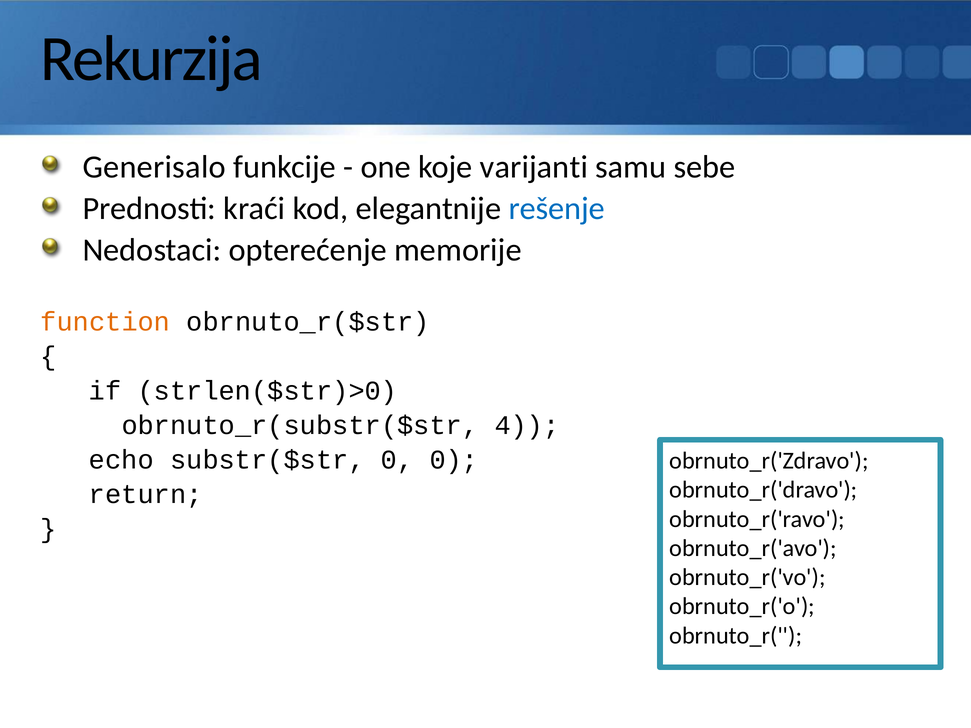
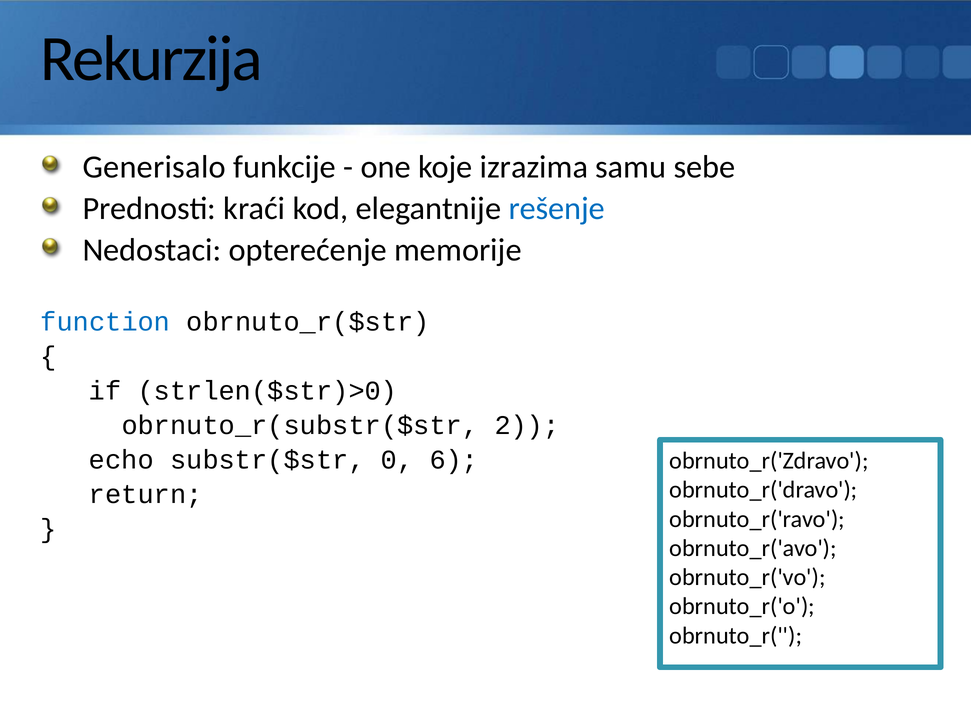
varijanti: varijanti -> izrazima (534, 167)
function colour: orange -> blue (105, 322)
4: 4 -> 2 (527, 426)
0 0: 0 -> 6 (454, 460)
